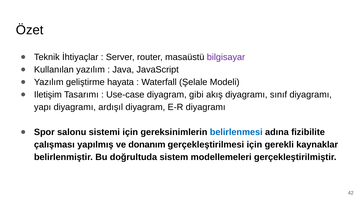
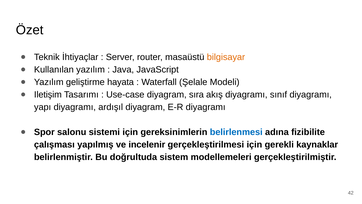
bilgisayar colour: purple -> orange (226, 57)
gibi: gibi -> sıra (196, 94)
donanım: donanım -> incelenir (147, 144)
